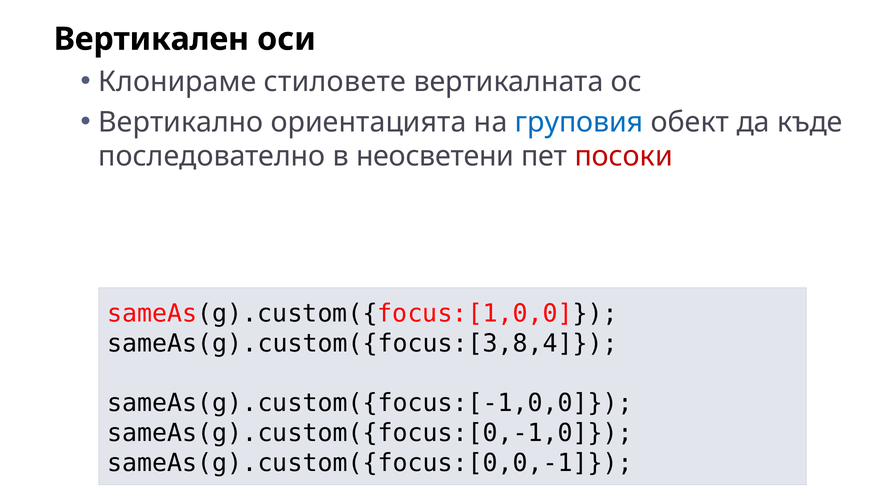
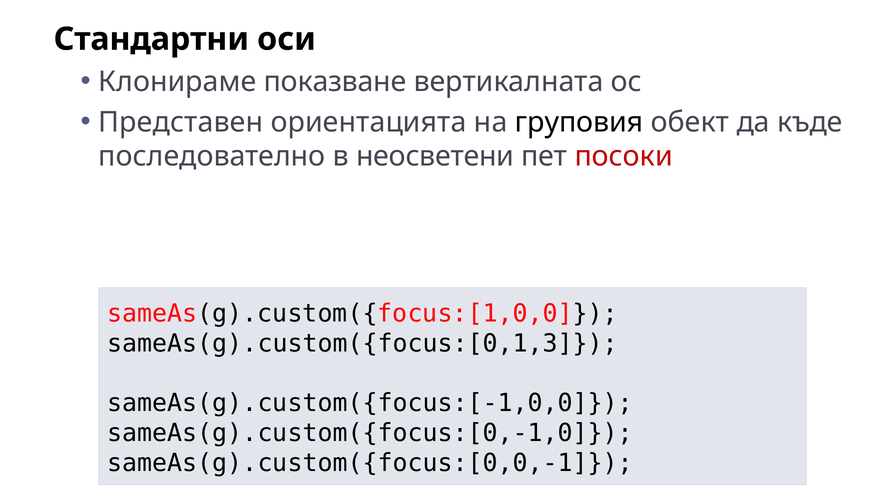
Вертикален: Вертикален -> Стандартни (151, 39)
стиловете: стиловете -> показване (335, 82)
Вертикално: Вертикално -> Представен (181, 122)
груповия colour: blue -> black (579, 122)
sameAs(g).custom({focus:[3,8,4: sameAs(g).custom({focus:[3,8,4 -> sameAs(g).custom({focus:[0,1,3 (363, 343)
